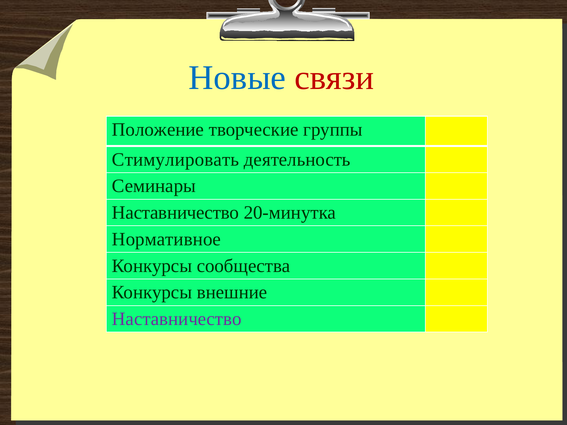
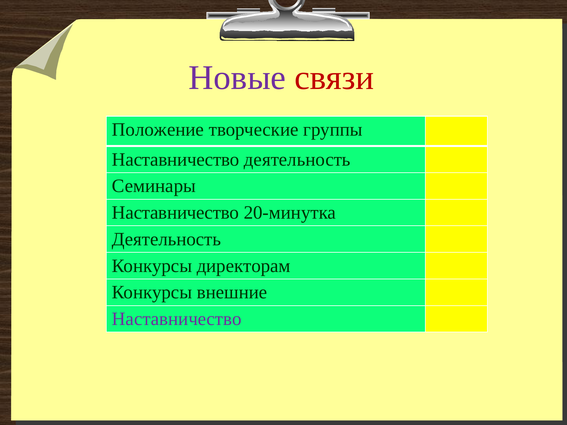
Новые colour: blue -> purple (237, 78)
Стимулировать: Стимулировать -> Наставничество (176, 160)
Нормативное: Нормативное -> Деятельность (167, 239)
сообщества: сообщества -> директорам (244, 266)
